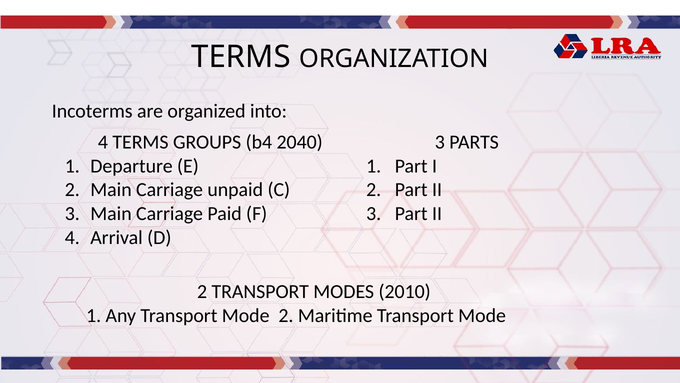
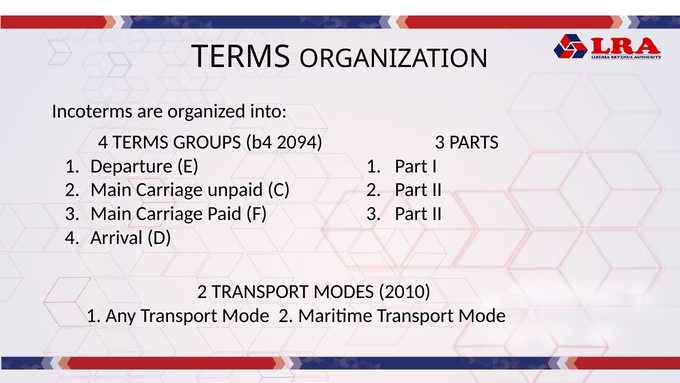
2040: 2040 -> 2094 (300, 142)
